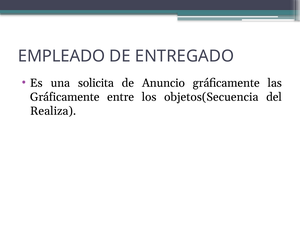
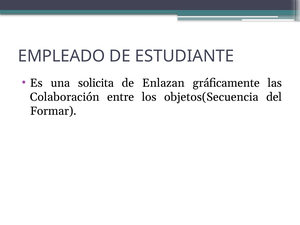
ENTREGADO: ENTREGADO -> ESTUDIANTE (185, 56)
Anuncio: Anuncio -> Enlazan (163, 83)
Gráficamente: Gráficamente -> Colaboración (65, 97)
Realiza: Realiza -> Formar (53, 111)
